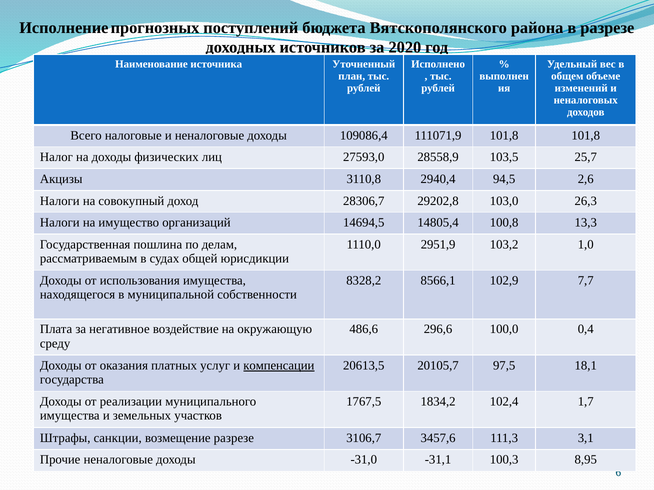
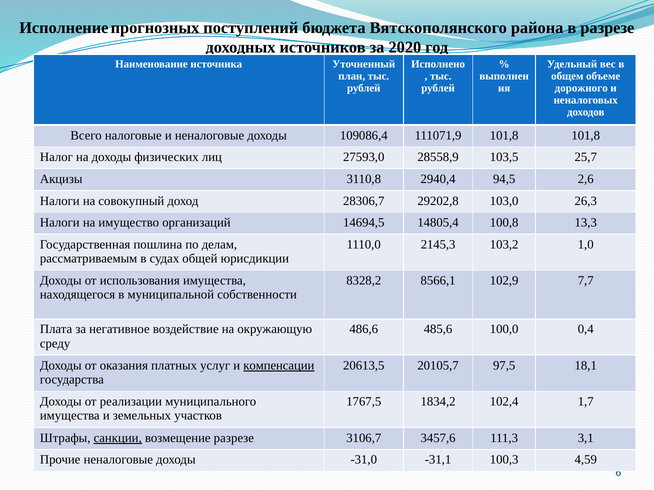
изменений: изменений -> дорожного (581, 88)
2951,9: 2951,9 -> 2145,3 (438, 245)
296,6: 296,6 -> 485,6 (438, 330)
санкции underline: none -> present (118, 438)
8,95: 8,95 -> 4,59 (586, 460)
